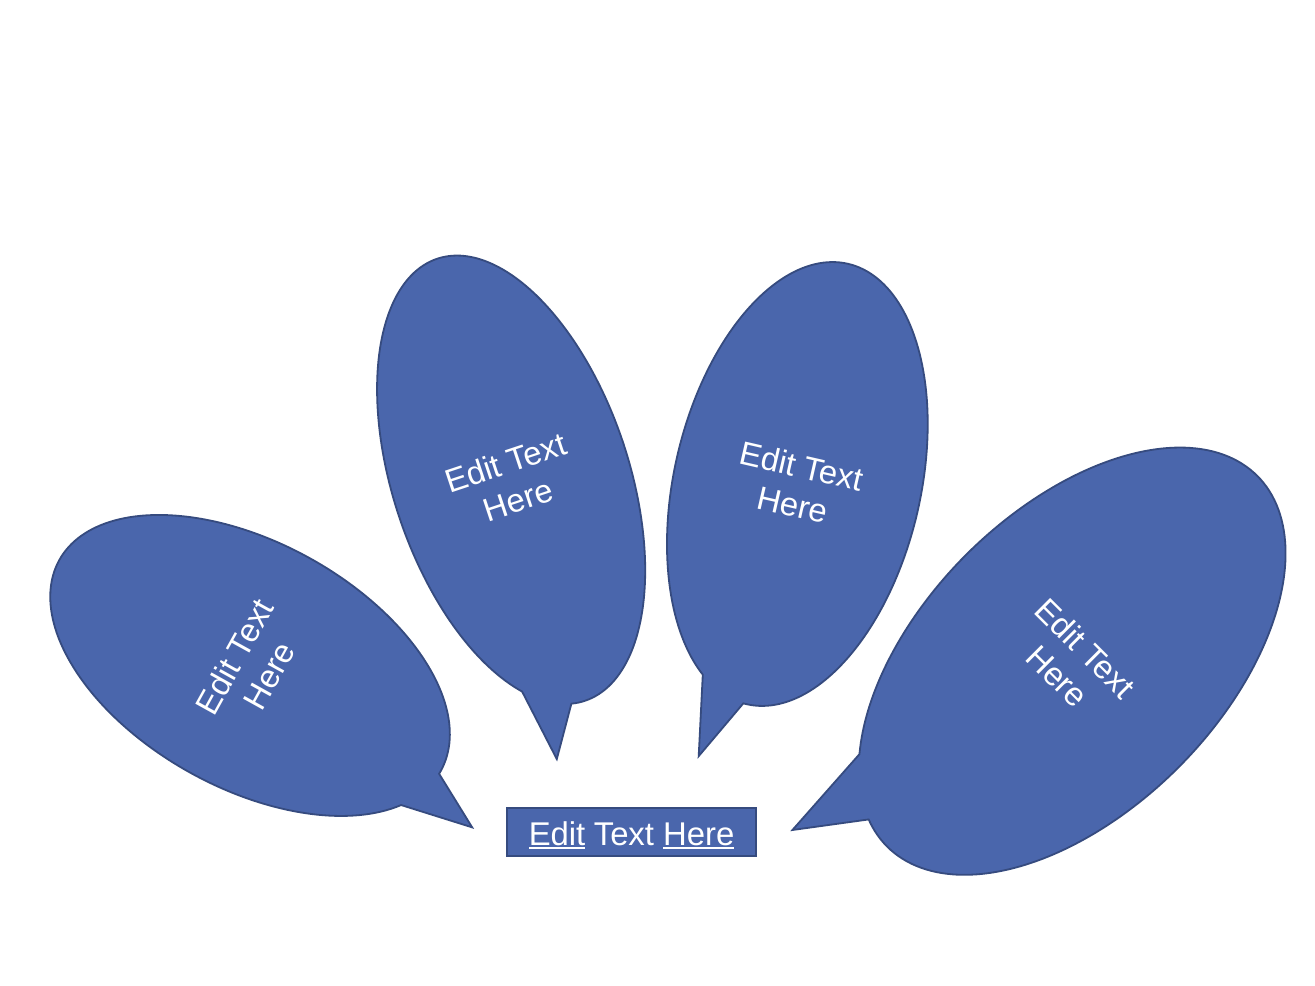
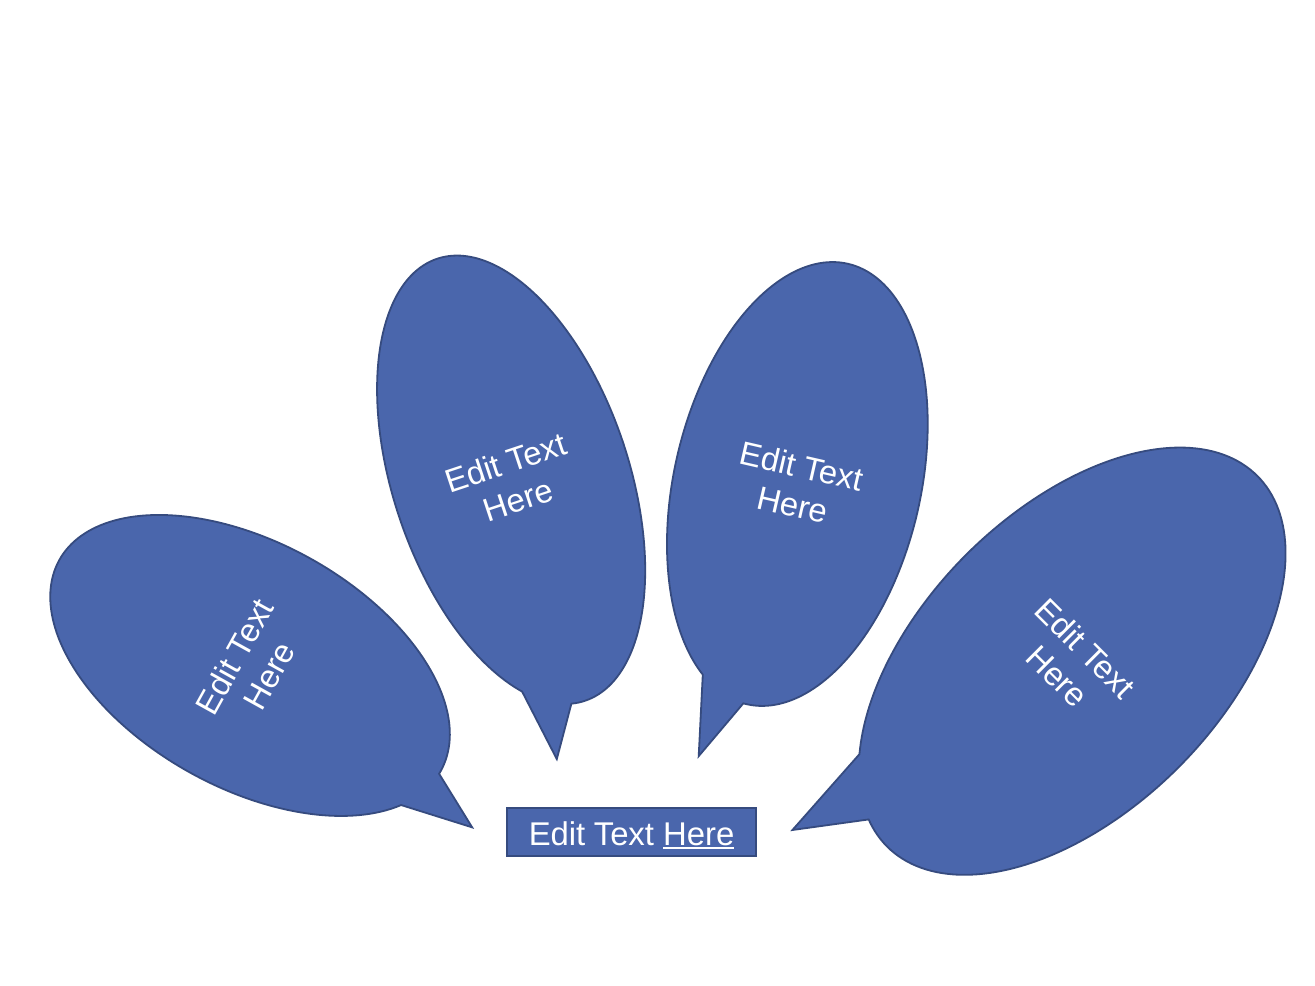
Edit underline: present -> none (557, 834)
